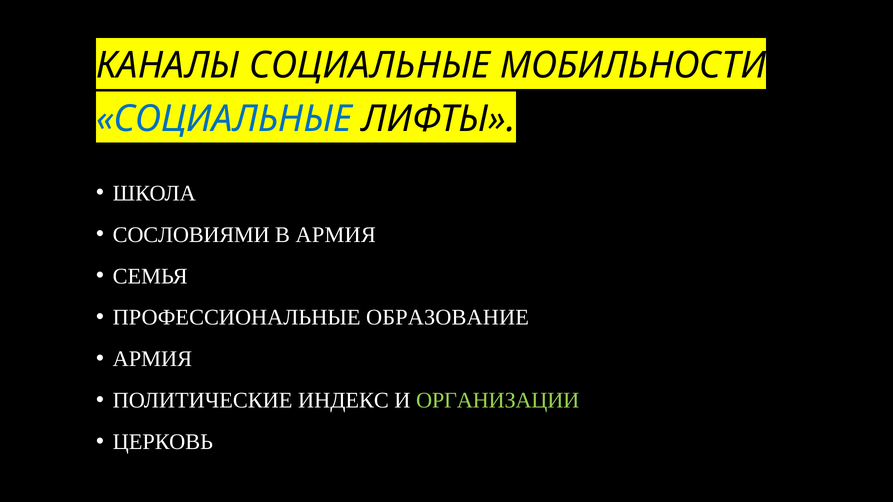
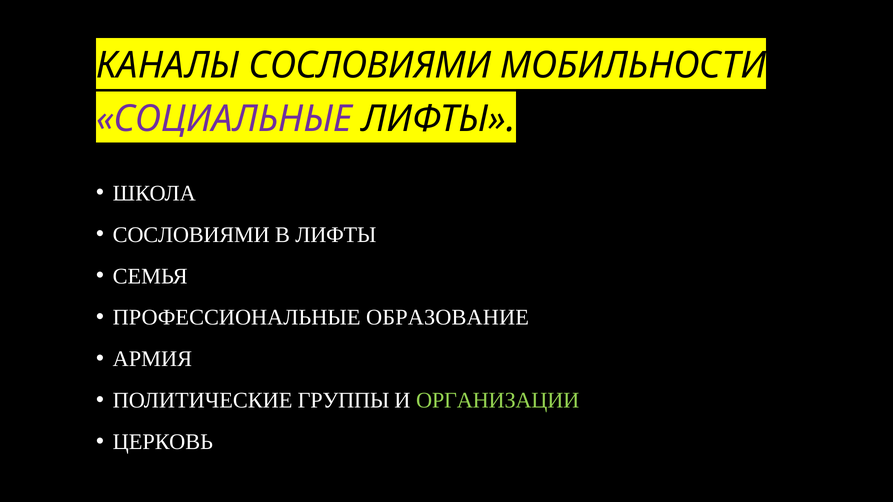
КАНАЛЫ СОЦИАЛЬНЫЕ: СОЦИАЛЬНЫЕ -> СОСЛОВИЯМИ (370, 66)
СОЦИАЛЬНЫЕ colour: blue -> purple (224, 119)
В АРМИЯ: АРМИЯ -> ЛИФТЫ (336, 235)
ИНДЕКС: ИНДЕКС -> ГРУППЫ (344, 401)
